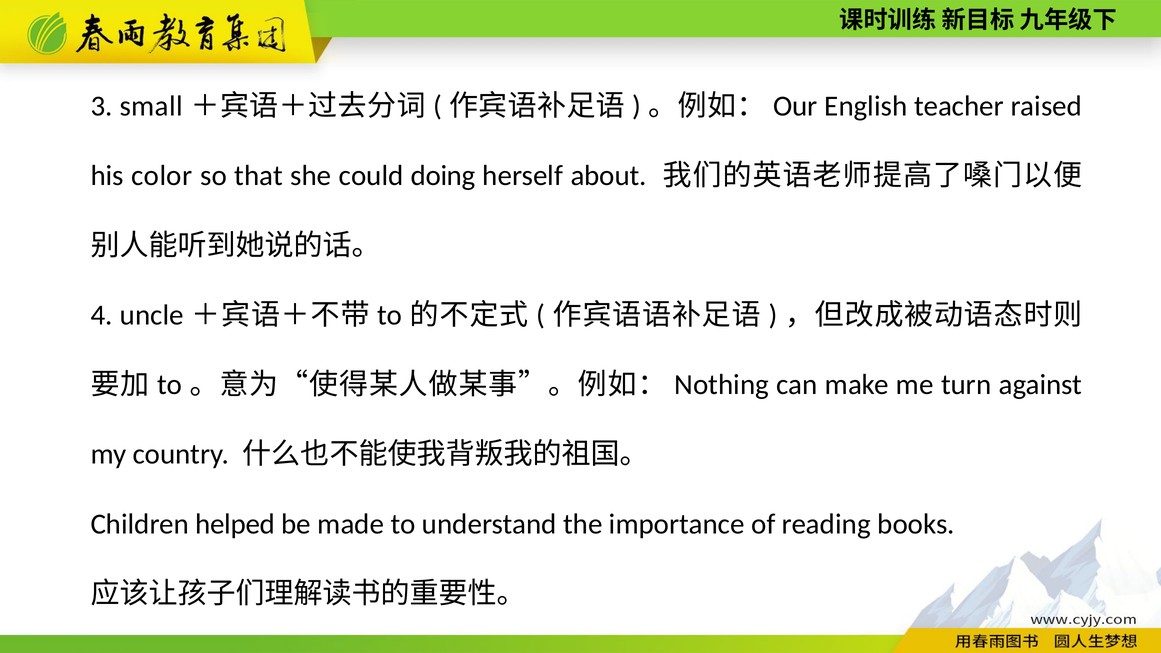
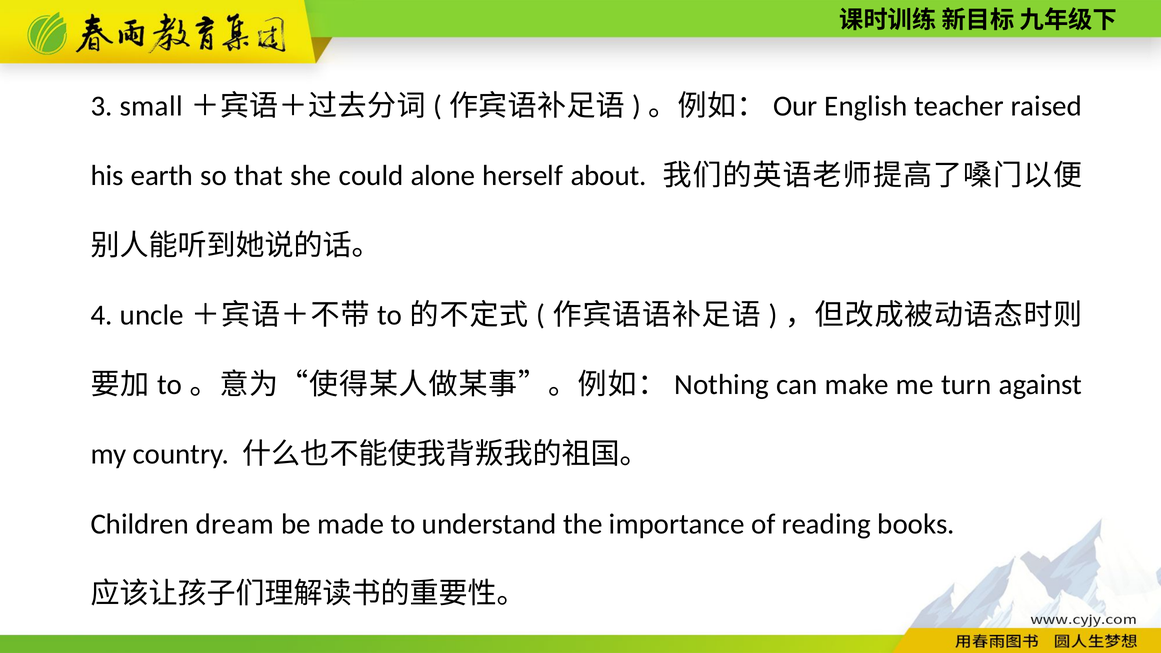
color: color -> earth (162, 176)
doing: doing -> alone (443, 176)
helped: helped -> dream (235, 524)
